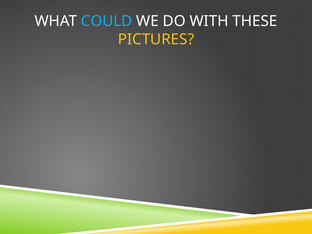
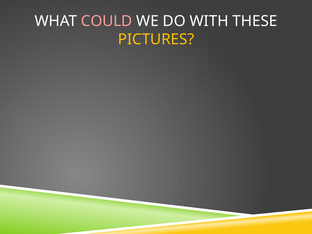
COULD colour: light blue -> pink (107, 21)
